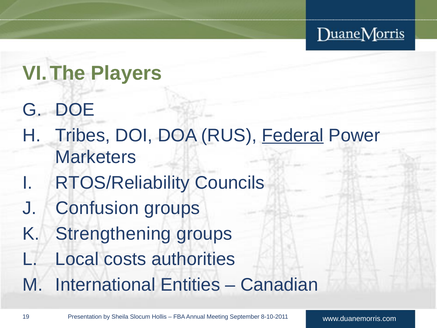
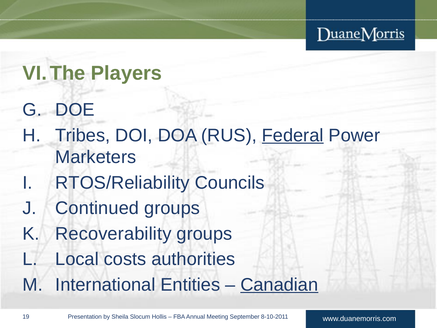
Confusion: Confusion -> Continued (97, 208)
Strengthening: Strengthening -> Recoverability (113, 234)
Canadian underline: none -> present (279, 285)
